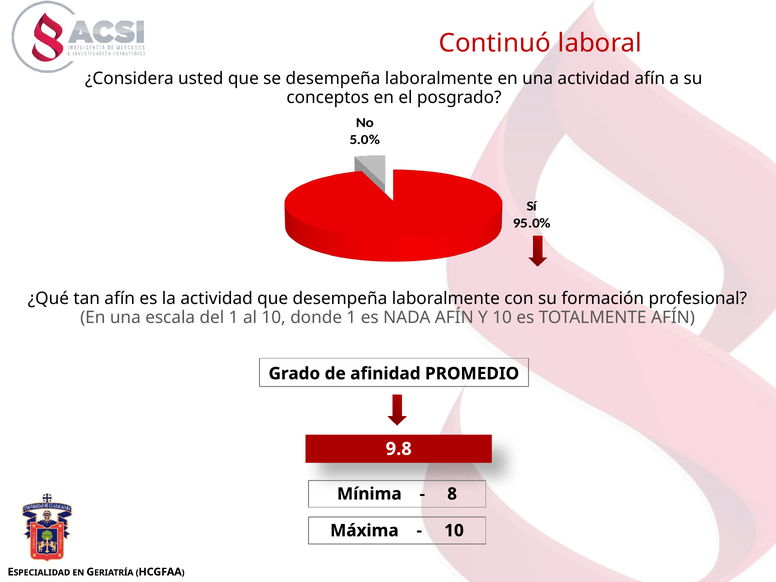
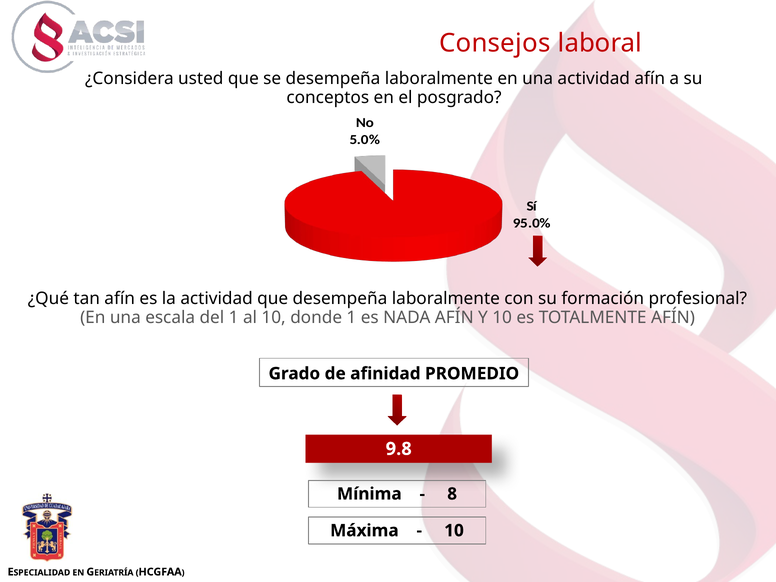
Continuó: Continuó -> Consejos (495, 43)
